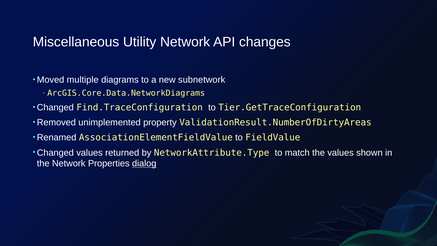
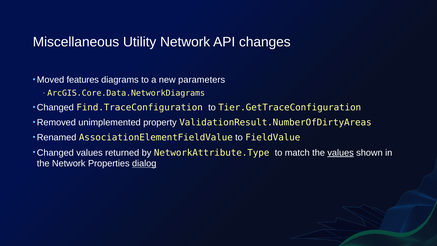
multiple: multiple -> features (83, 80)
subnetwork: subnetwork -> parameters (202, 80)
values underline: none -> present (341, 153)
